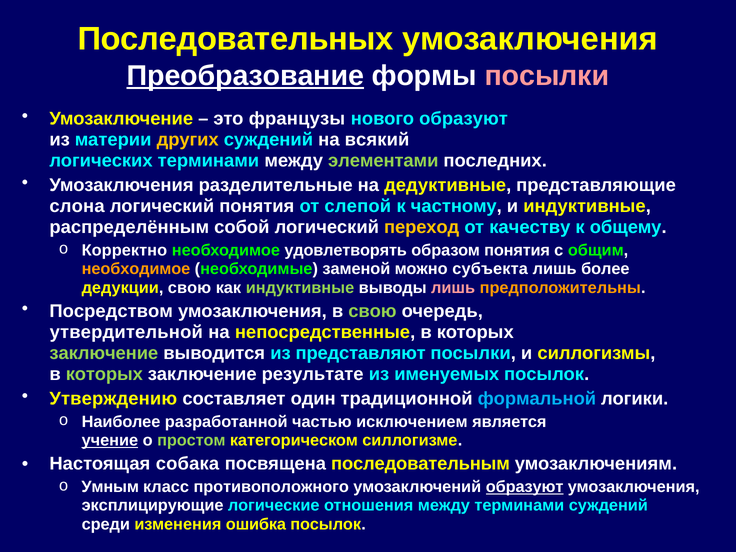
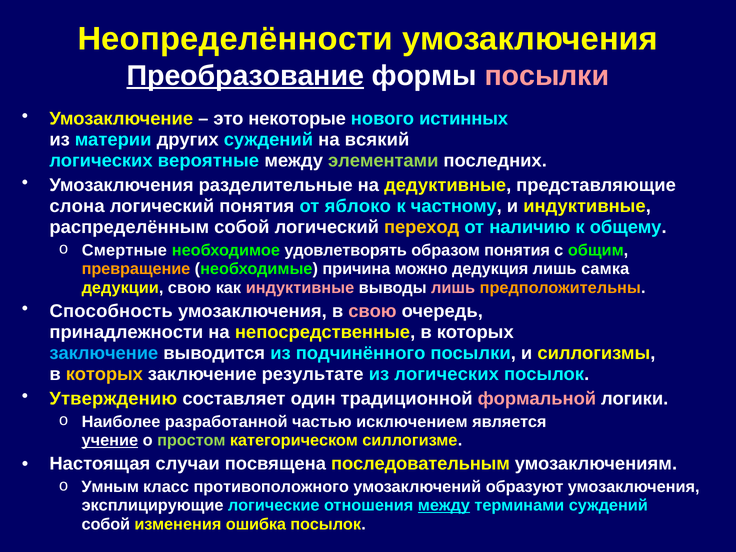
Последовательных: Последовательных -> Неопределённости (235, 39)
французы: французы -> некоторые (297, 119)
нового образуют: образуют -> истинных (464, 119)
других colour: yellow -> white (188, 140)
логических терминами: терминами -> вероятные (208, 161)
слепой: слепой -> яблоко (358, 206)
качеству: качеству -> наличию (530, 227)
Корректно: Корректно -> Смертные (124, 250)
необходимое: необходимое -> превращение (136, 269)
заменой: заменой -> причина (356, 269)
субъекта: субъекта -> дедукция (490, 269)
более: более -> самка (605, 269)
индуктивные colour: light green -> pink (300, 288)
Посредством: Посредством -> Способность (111, 311)
свою colour: light green -> pink (372, 311)
утвердительной: утвердительной -> принадлежности (126, 332)
заключение colour: light green -> light blue (104, 353)
представляют: представляют -> подчинённого (361, 353)
которых colour: light green -> yellow (104, 374)
из именуемых: именуемых -> логических (447, 374)
формальной colour: light blue -> pink (537, 399)
собака: собака -> случаи (188, 464)
образуют underline: present -> none (525, 487)
между underline: none -> present (444, 506)
среди: среди -> собой (106, 524)
